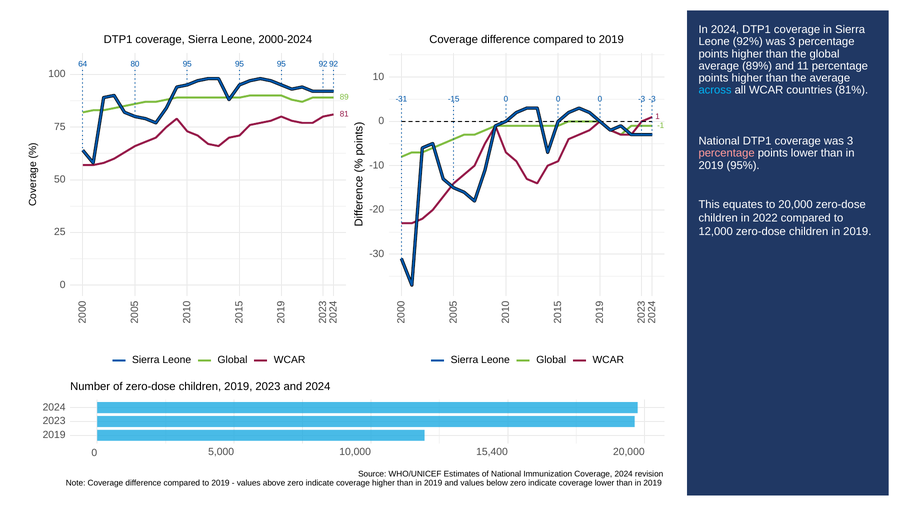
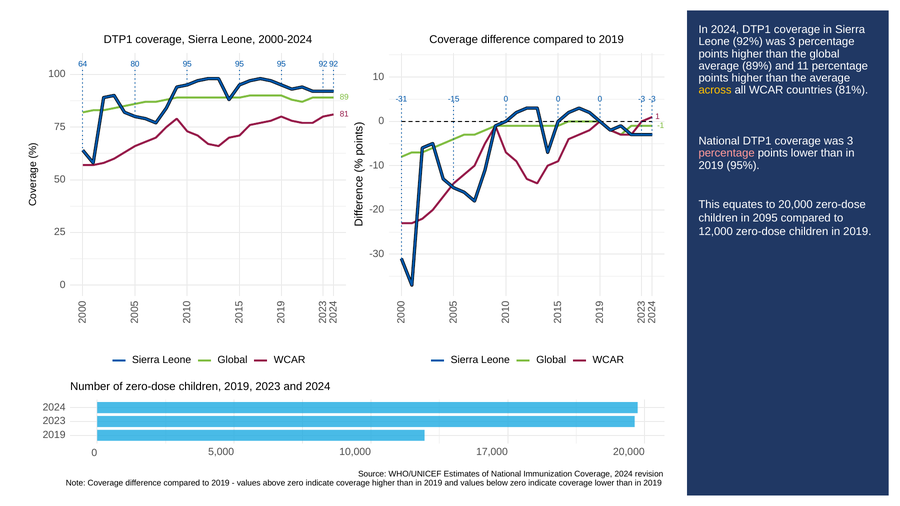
across colour: light blue -> yellow (715, 90)
2022: 2022 -> 2095 (765, 218)
15,400: 15,400 -> 17,000 (492, 452)
